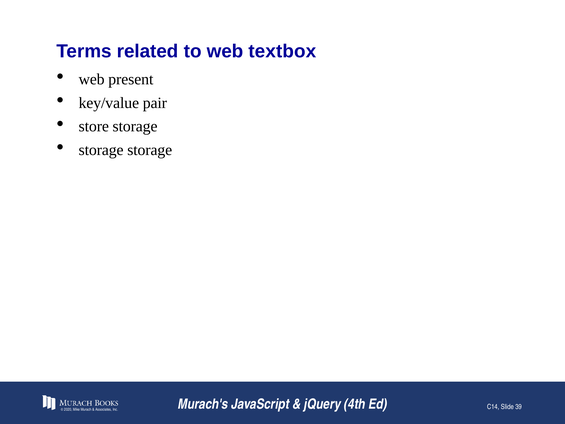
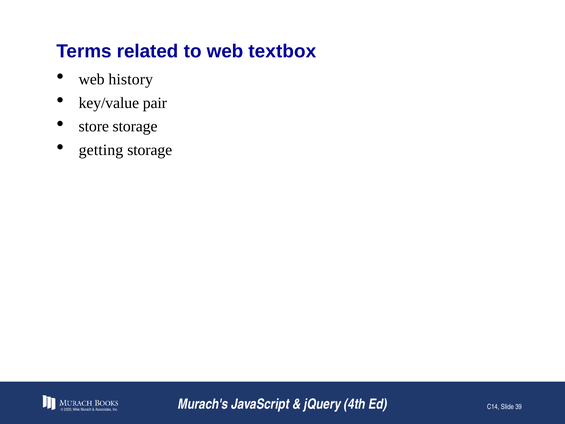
present: present -> history (131, 79)
storage: storage -> getting (101, 150)
